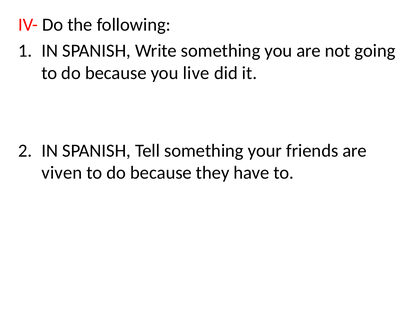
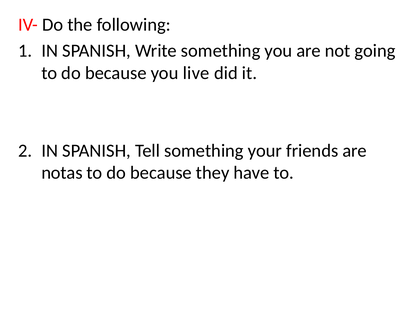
viven: viven -> notas (62, 173)
